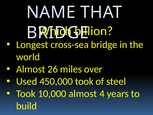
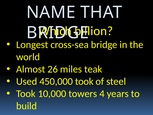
over: over -> teak (93, 69)
10,000 almost: almost -> towers (83, 94)
